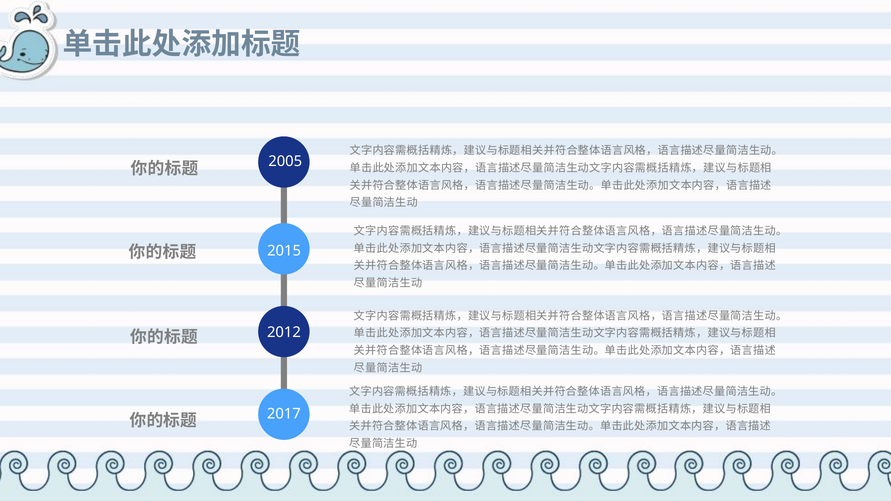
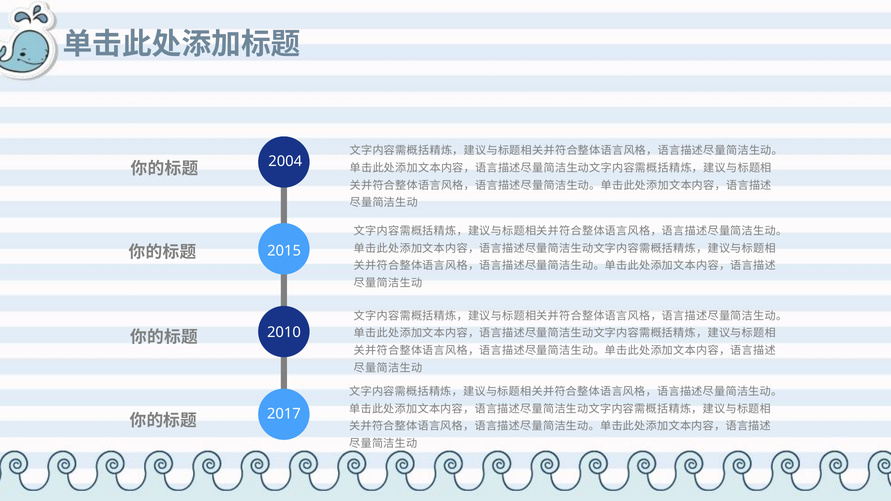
2005: 2005 -> 2004 (285, 161)
2012: 2012 -> 2010 (284, 332)
